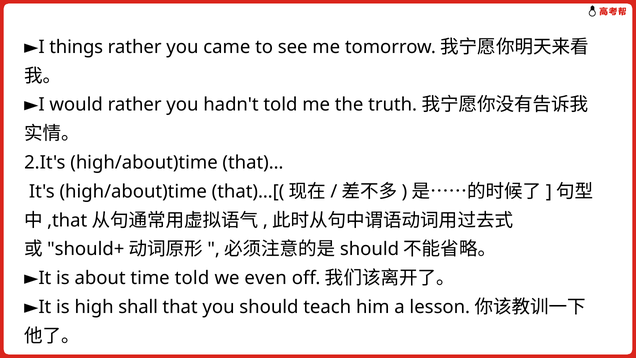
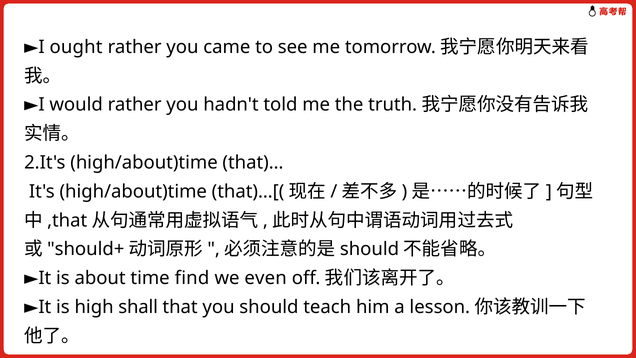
things: things -> ought (76, 47)
time told: told -> find (192, 278)
